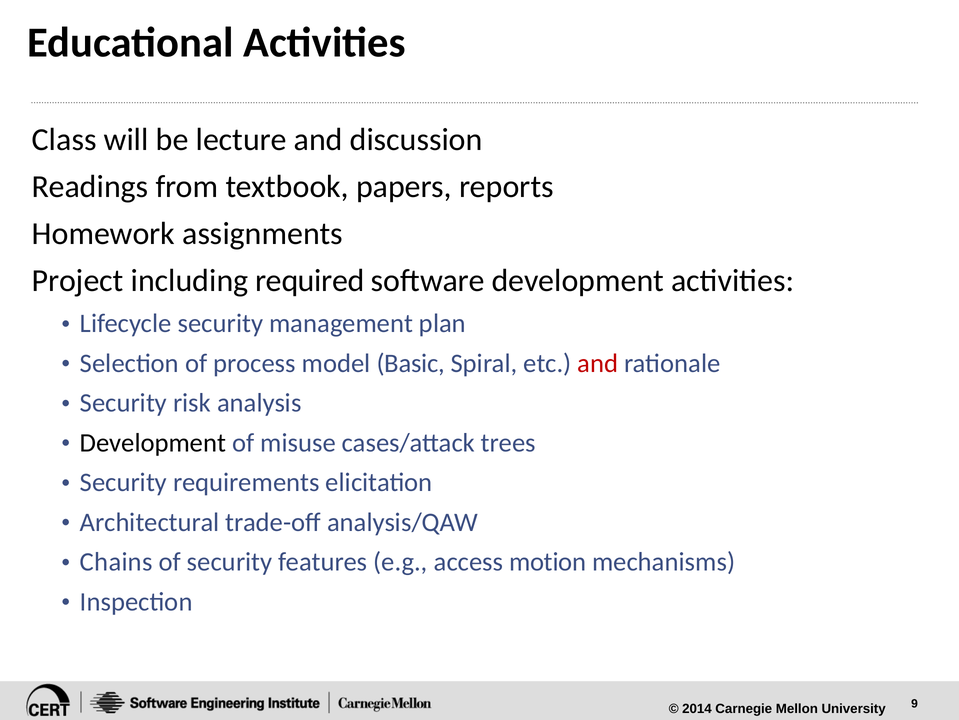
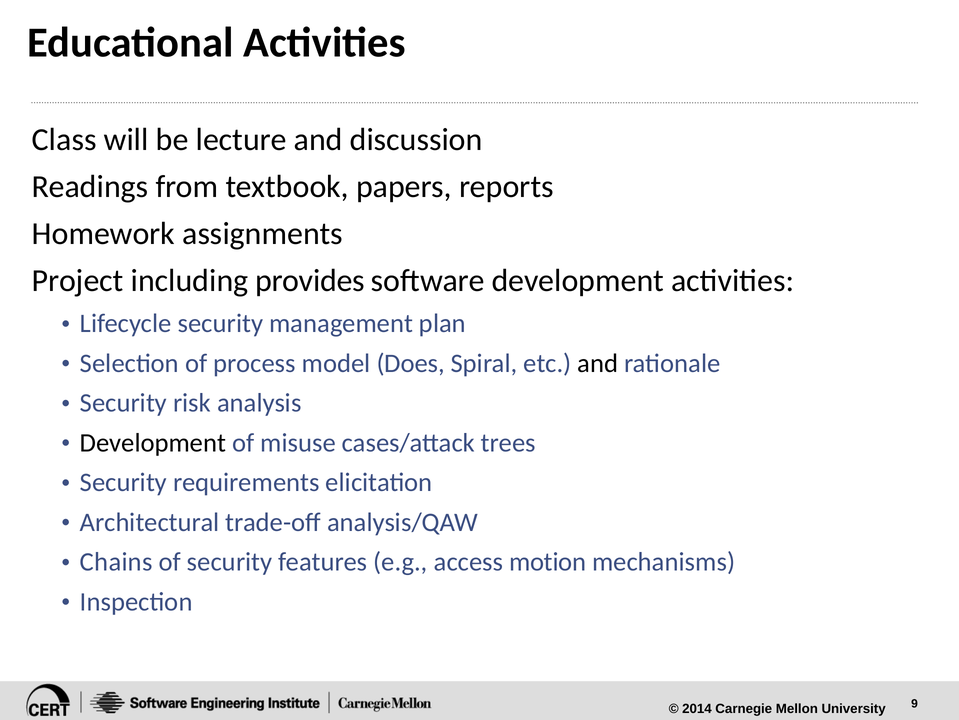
required: required -> provides (310, 280)
Basic: Basic -> Does (411, 363)
and colour: red -> black (598, 363)
